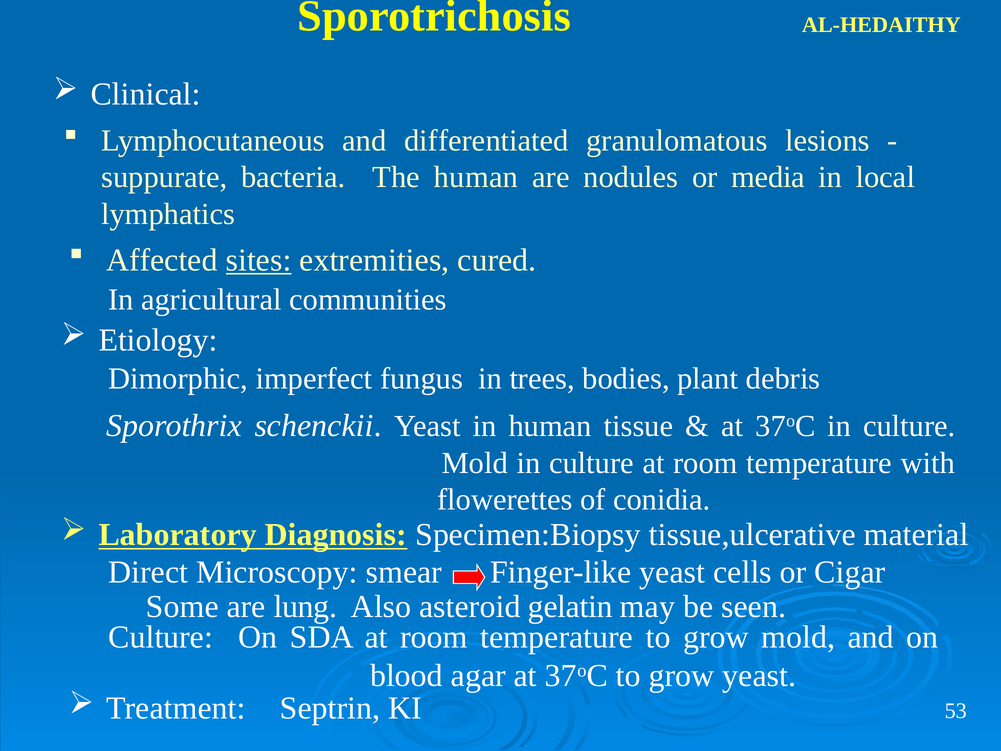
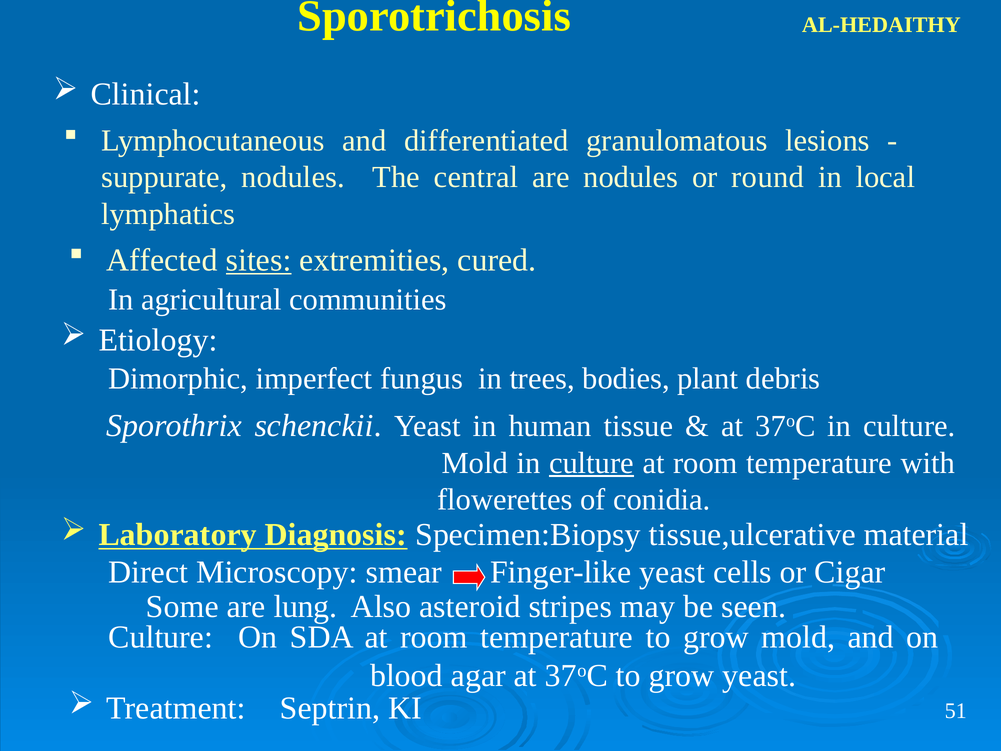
suppurate bacteria: bacteria -> nodules (293, 177)
The human: human -> central (476, 177)
media: media -> round (768, 177)
culture underline: none -> present (591, 463)
gelatin: gelatin -> stripes (570, 607)
53: 53 -> 51 (956, 710)
